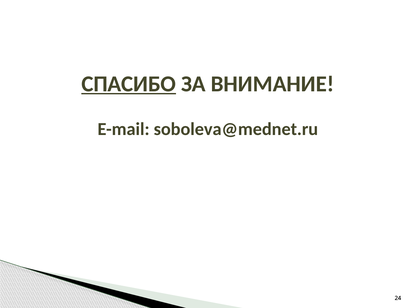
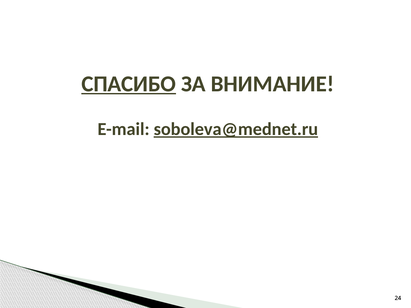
soboleva@mednet.ru underline: none -> present (236, 129)
